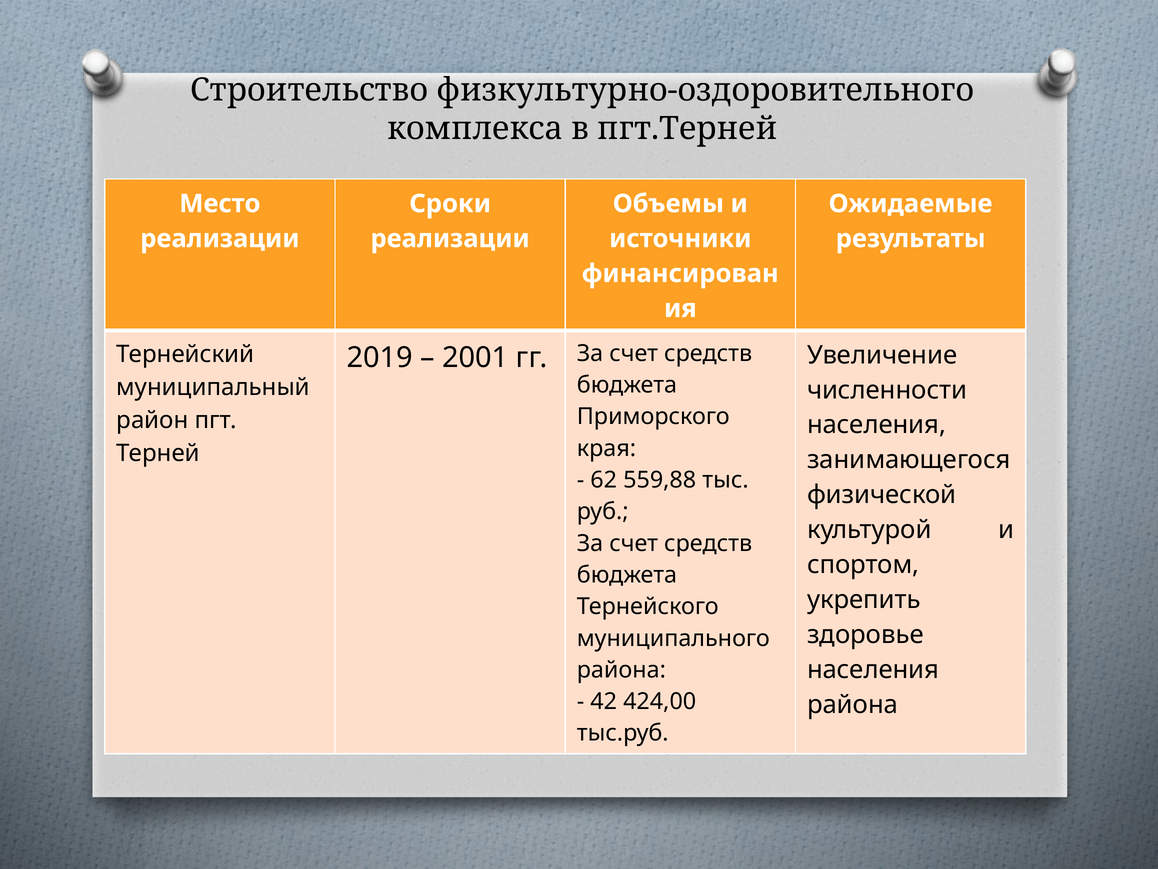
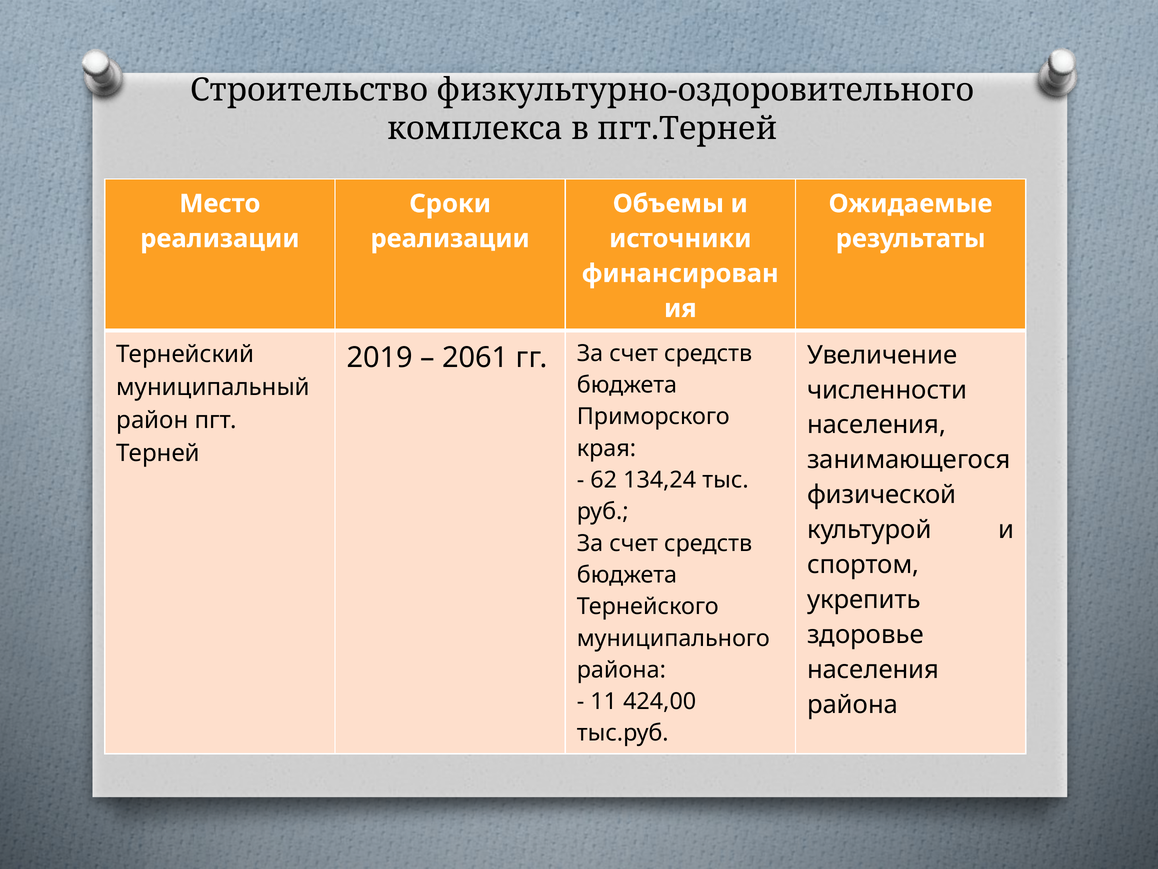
2001: 2001 -> 2061 (475, 357)
559,88: 559,88 -> 134,24 (660, 480)
42: 42 -> 11 (604, 701)
